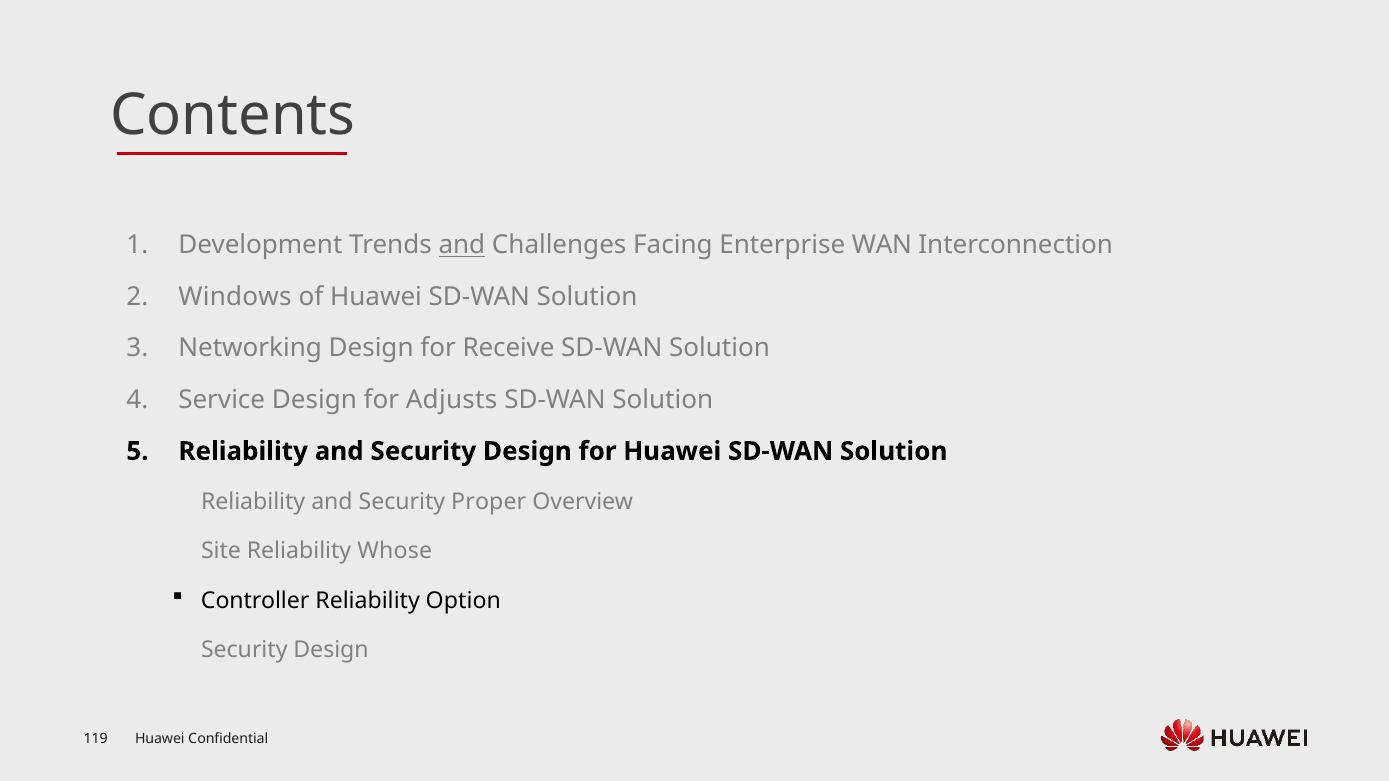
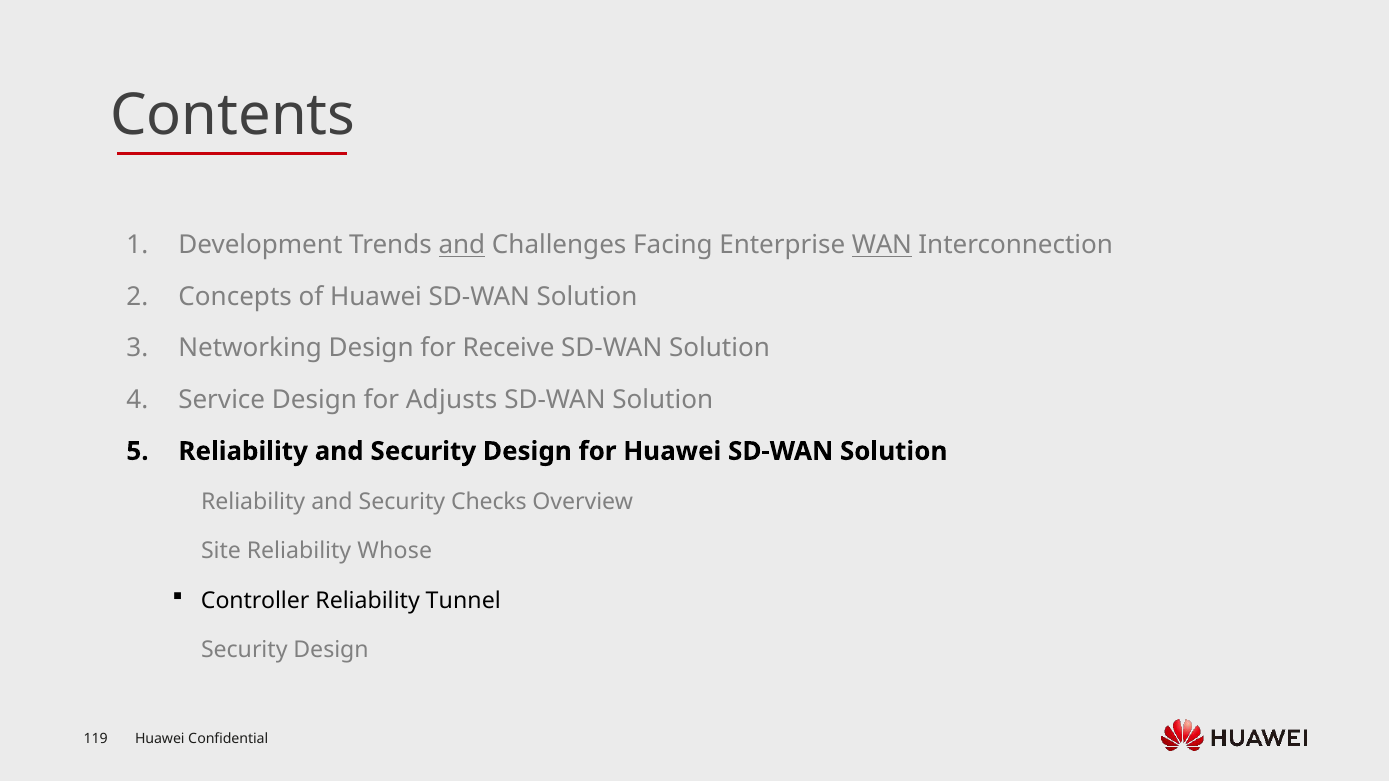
WAN underline: none -> present (882, 245)
Windows: Windows -> Concepts (235, 297)
Proper: Proper -> Checks (489, 502)
Option: Option -> Tunnel (463, 601)
